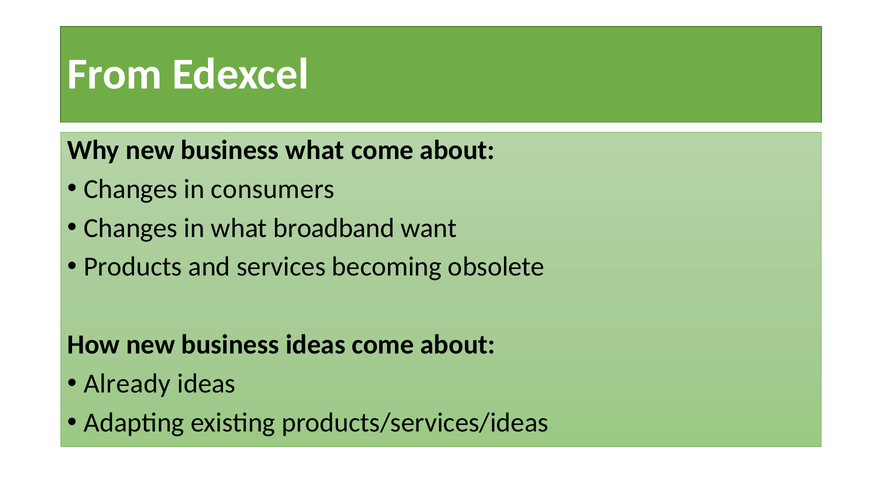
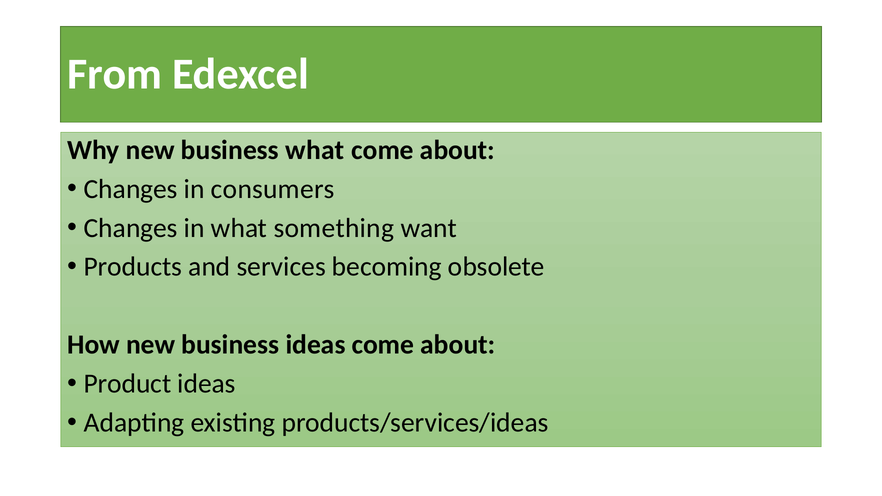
broadband: broadband -> something (334, 228)
Already: Already -> Product (127, 384)
